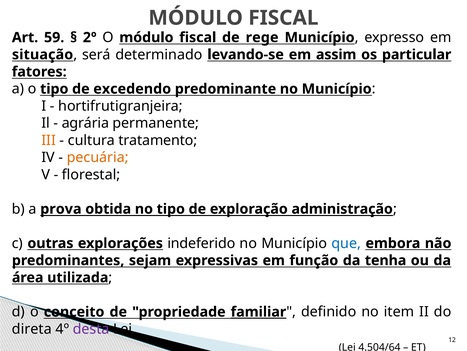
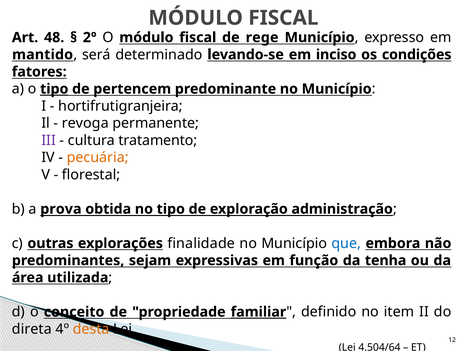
59: 59 -> 48 (54, 37)
situação: situação -> mantido (43, 55)
assim: assim -> inciso (336, 55)
particular: particular -> condições (417, 55)
tipo underline: none -> present (54, 89)
excedendo: excedendo -> pertencem (132, 89)
agrária: agrária -> revoga (85, 123)
III colour: orange -> purple (49, 140)
indeferido: indeferido -> finalidade (201, 243)
desta colour: purple -> orange (91, 328)
